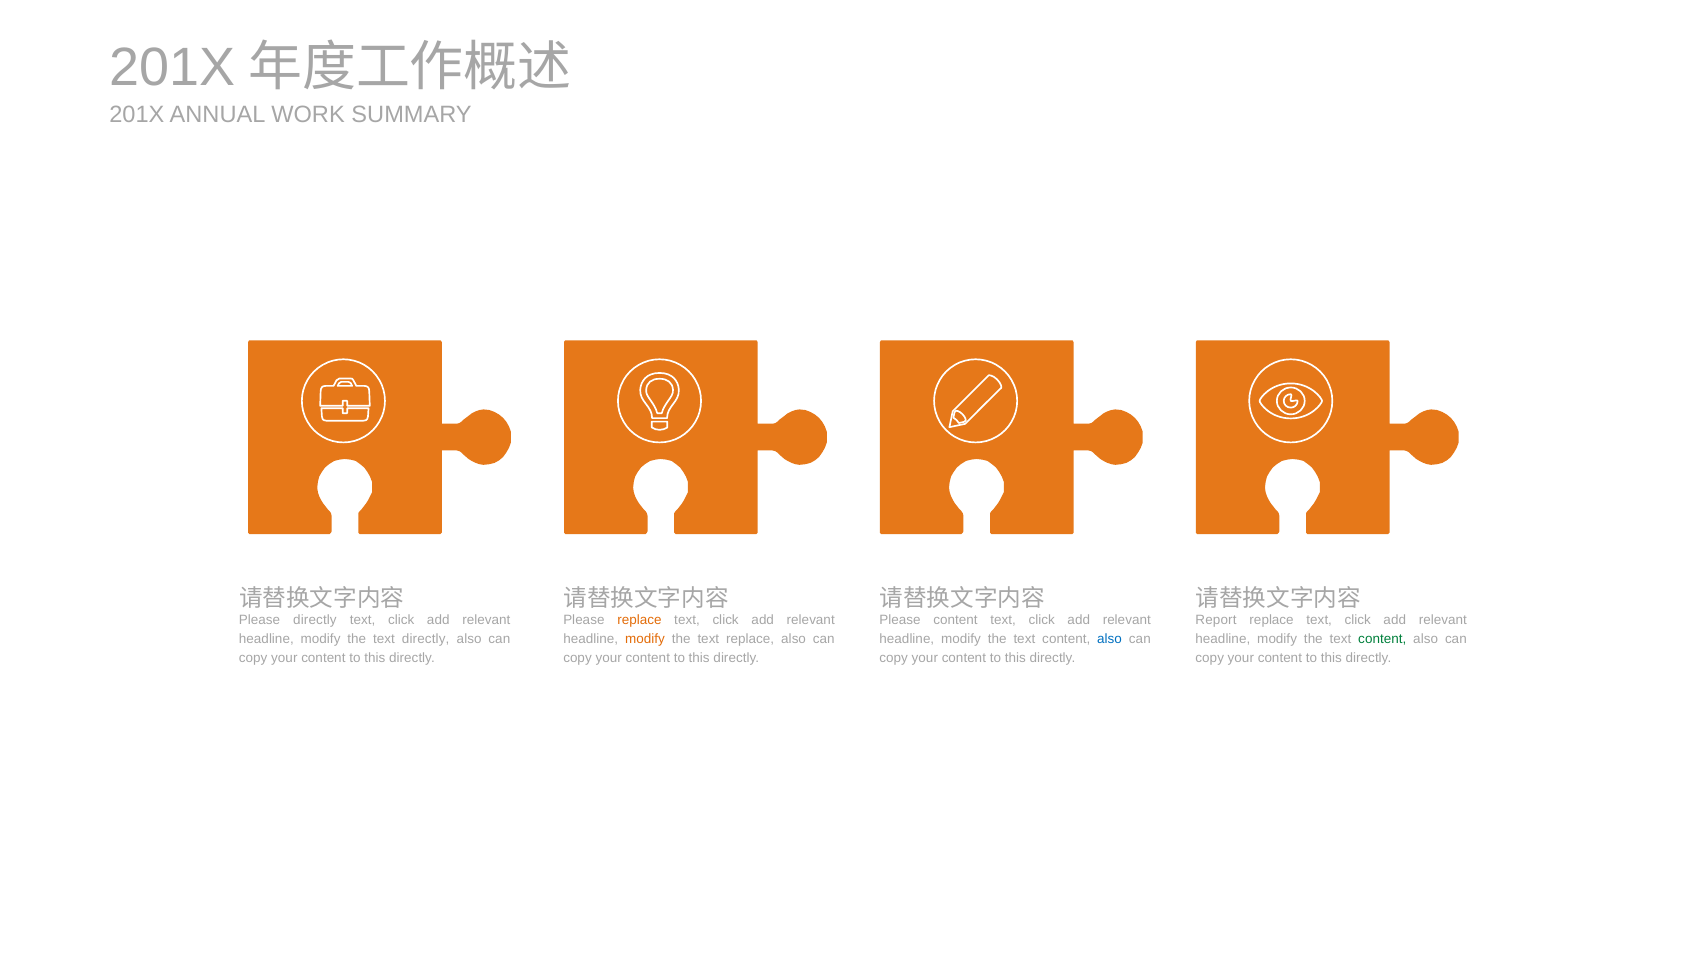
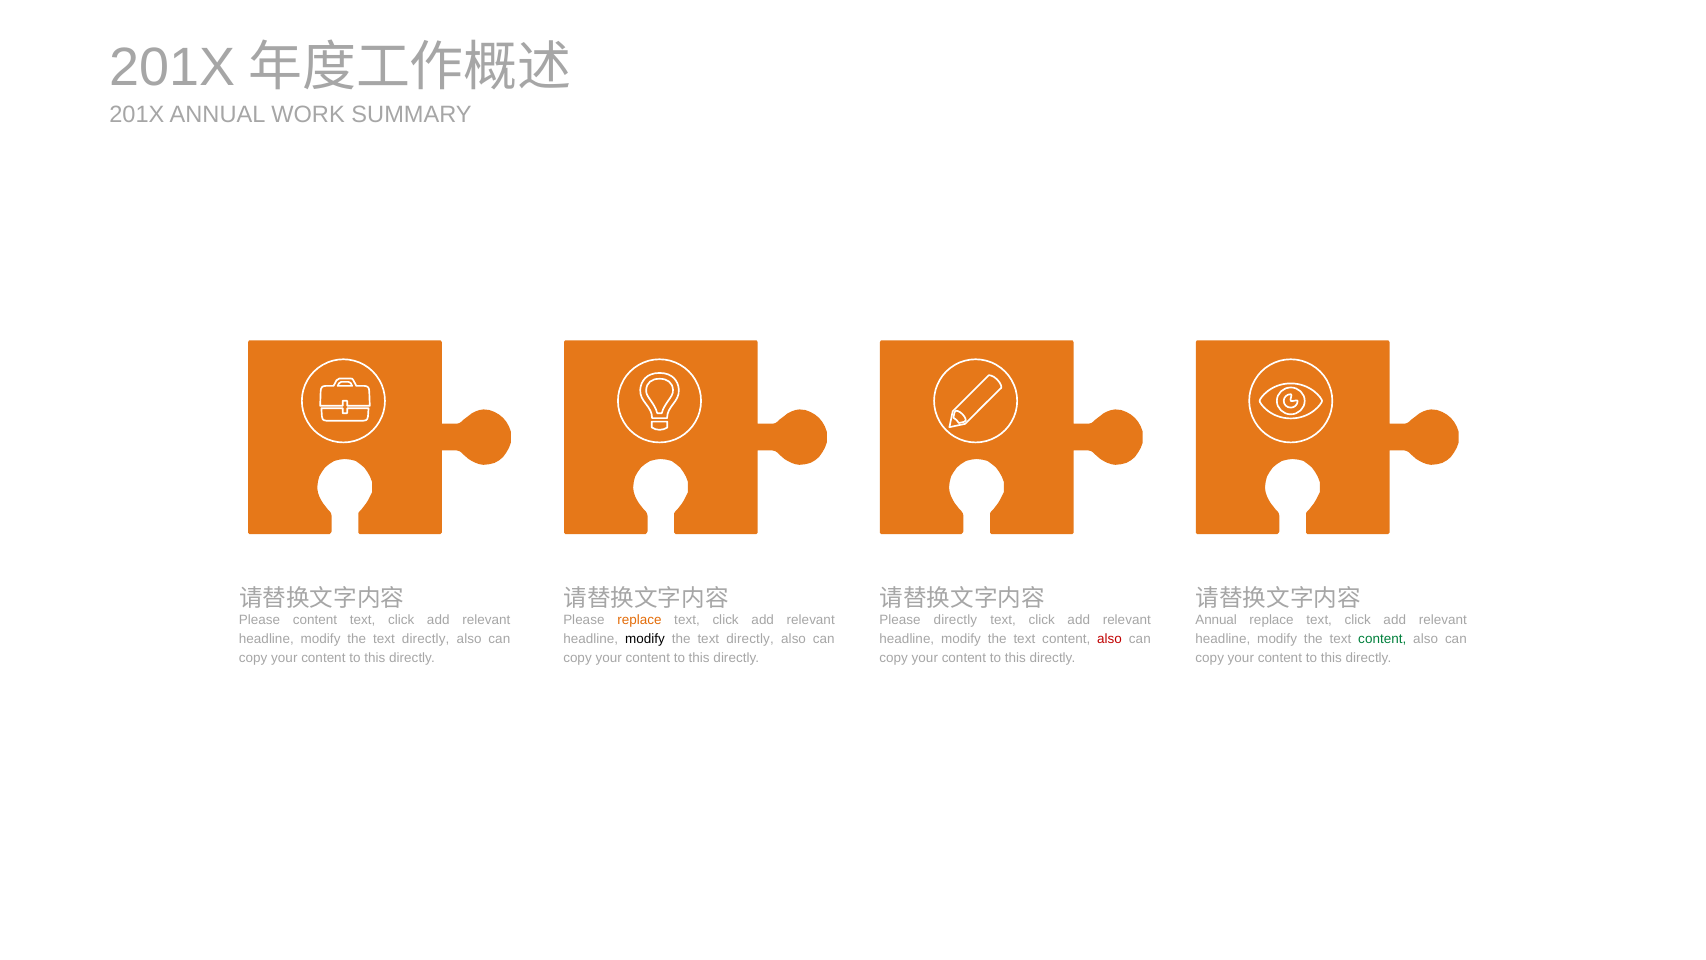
Please directly: directly -> content (315, 619)
Please content: content -> directly (955, 619)
Report: Report -> Annual (1216, 619)
modify colour: orange -> black (645, 639)
replace: replace -> directly (750, 639)
also colour: blue -> red (1110, 639)
